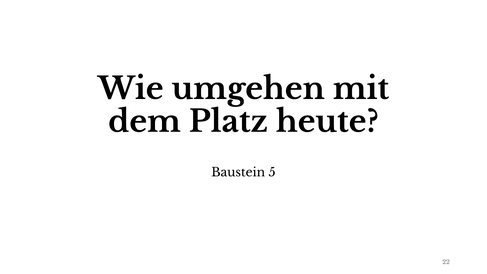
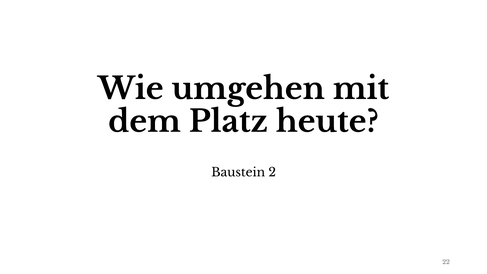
5: 5 -> 2 (272, 172)
